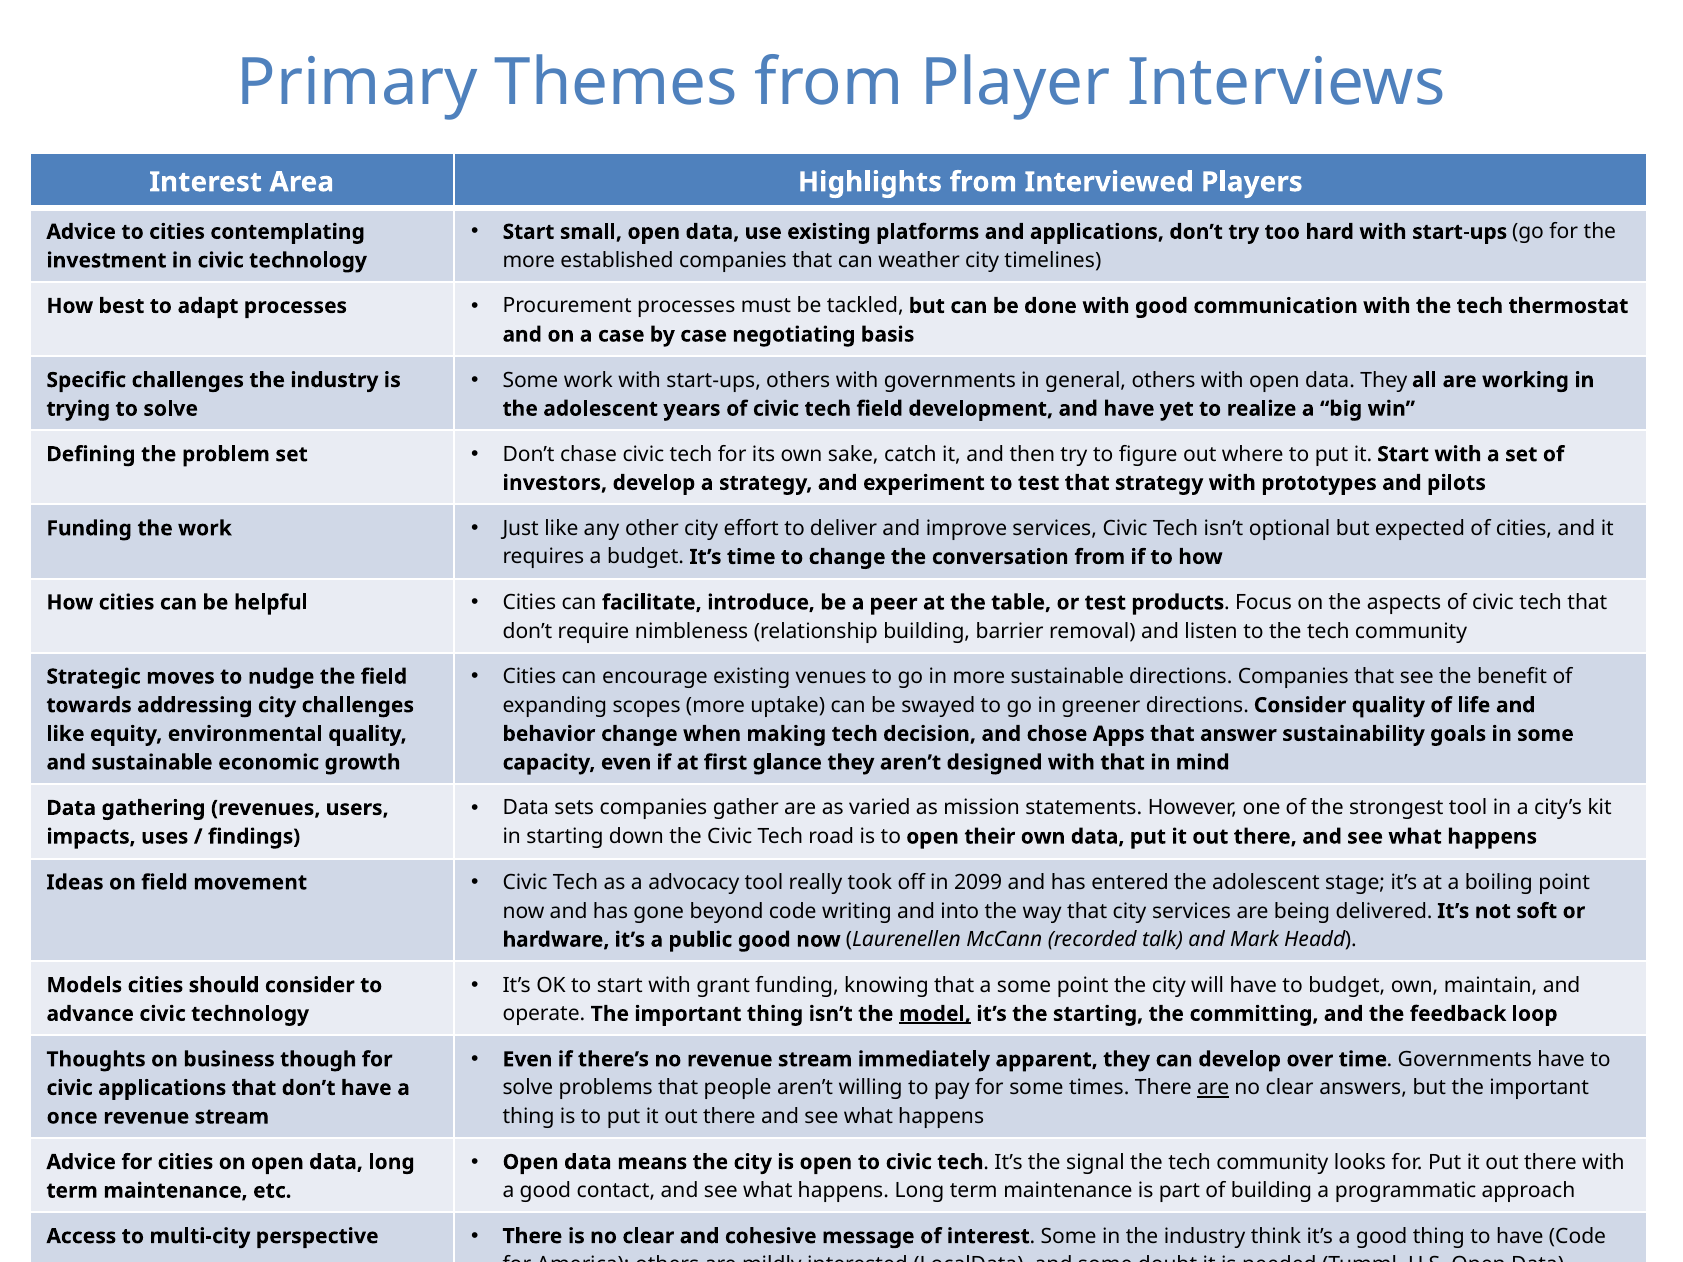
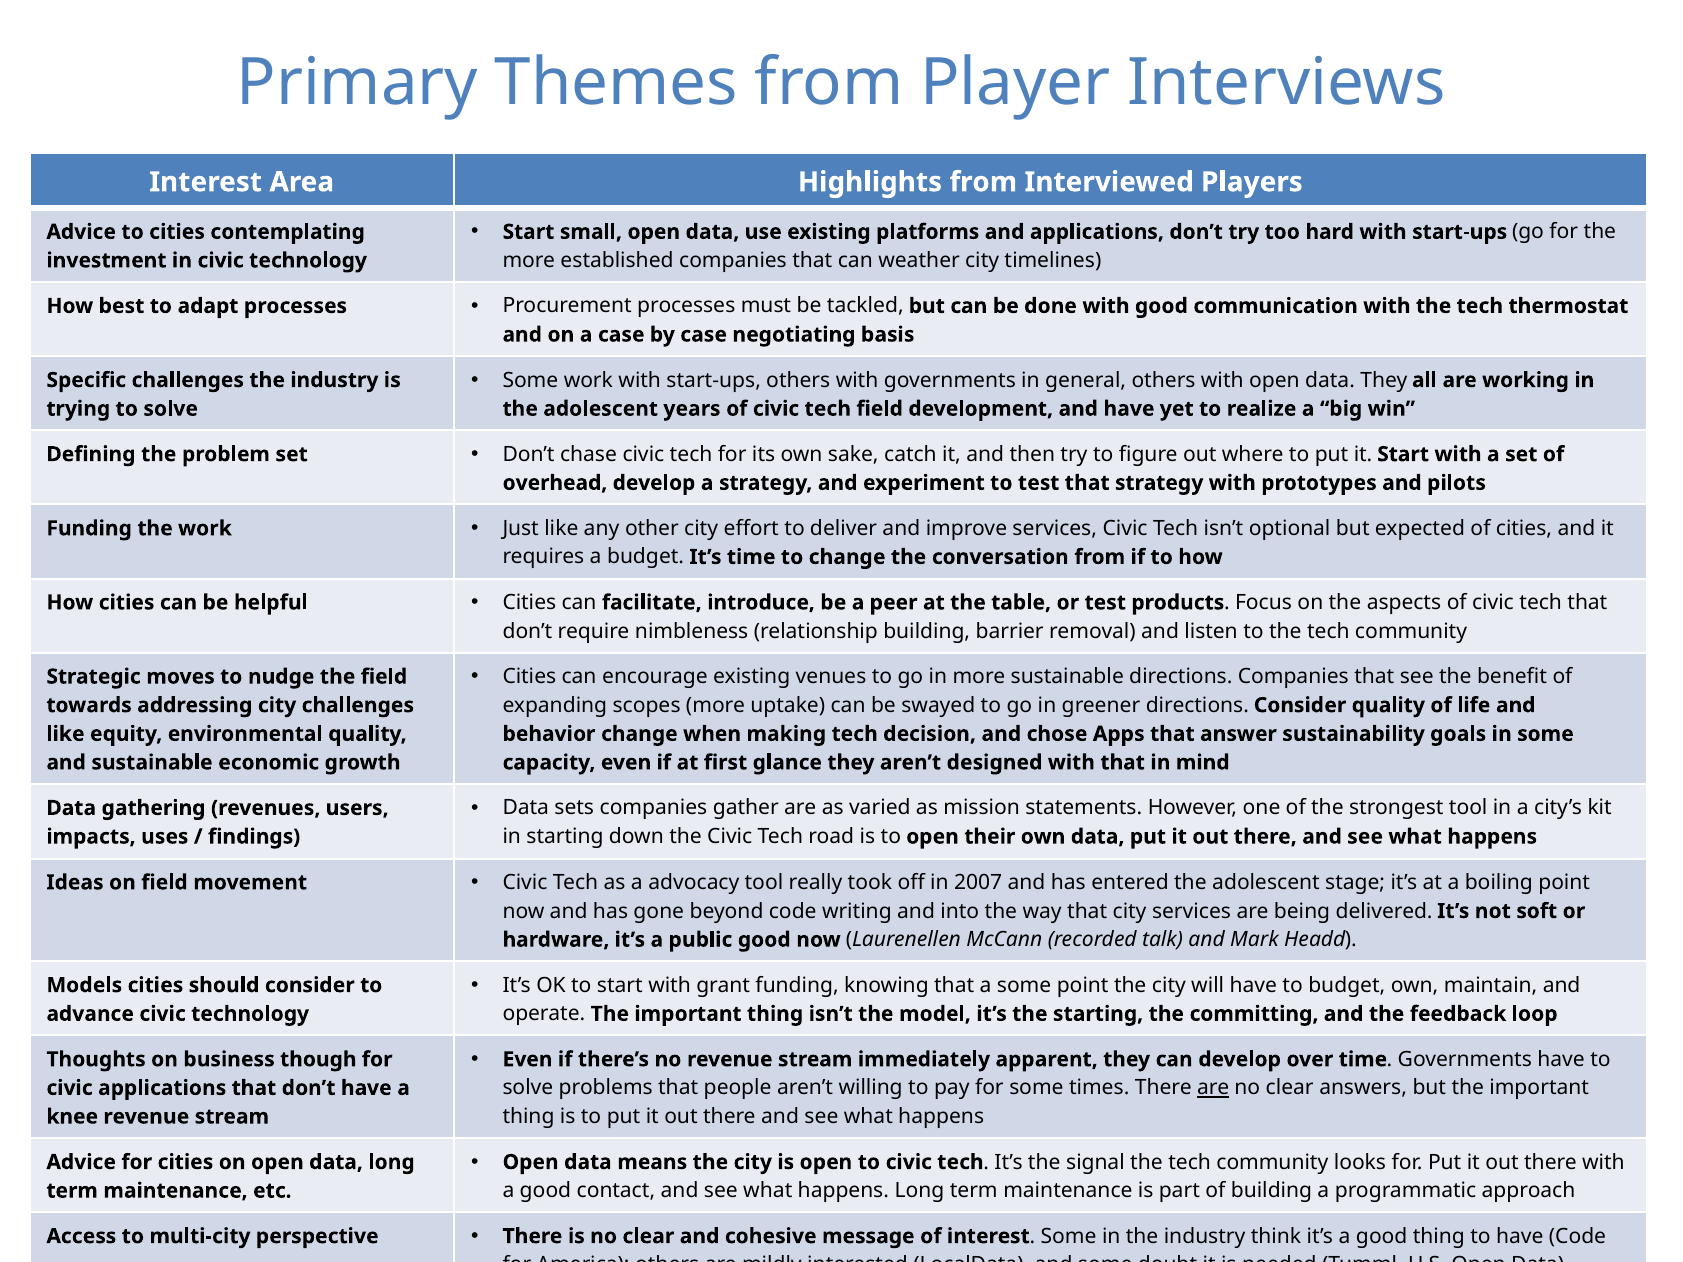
investors: investors -> overhead (555, 483)
2099: 2099 -> 2007 (978, 883)
model underline: present -> none (935, 1014)
once: once -> knee (72, 1117)
